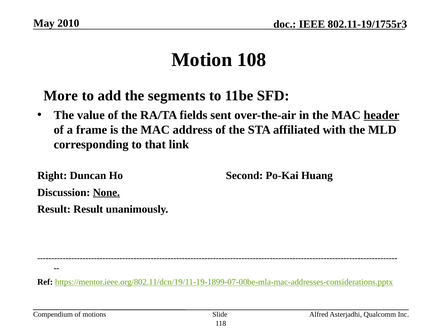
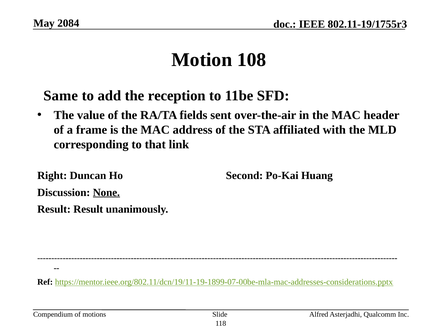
2010: 2010 -> 2084 (68, 23)
More: More -> Same (61, 96)
segments: segments -> reception (177, 96)
header underline: present -> none (382, 115)
